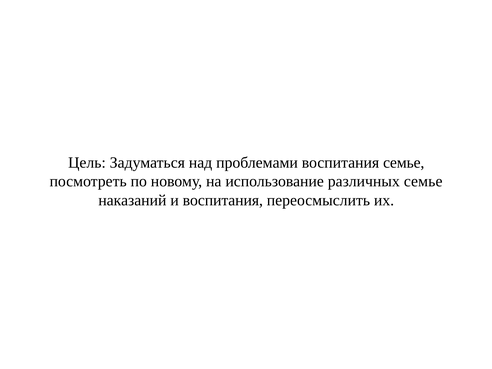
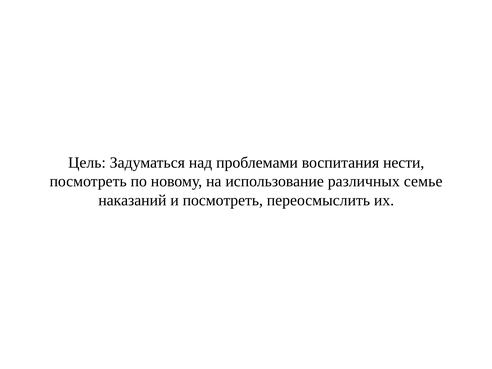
воспитания семье: семье -> нести (404, 163)
и воспитания: воспитания -> посмотреть (223, 200)
